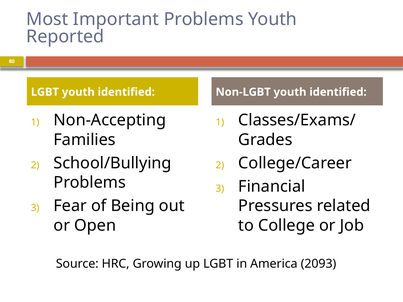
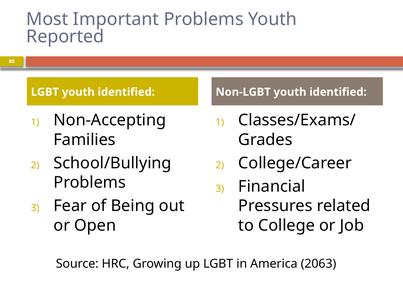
2093: 2093 -> 2063 (319, 264)
